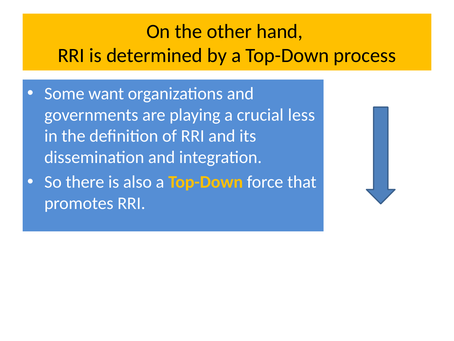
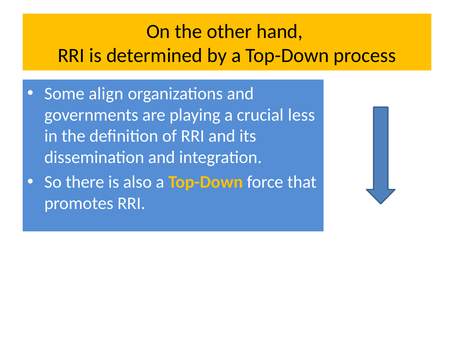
want: want -> align (106, 94)
